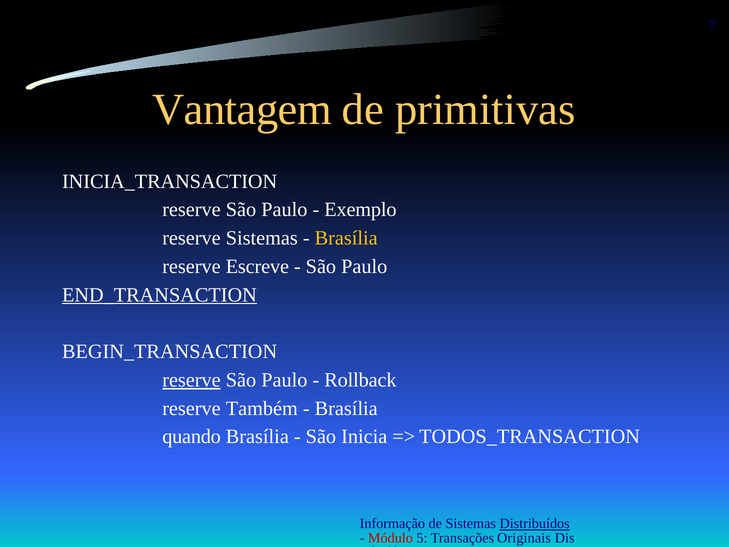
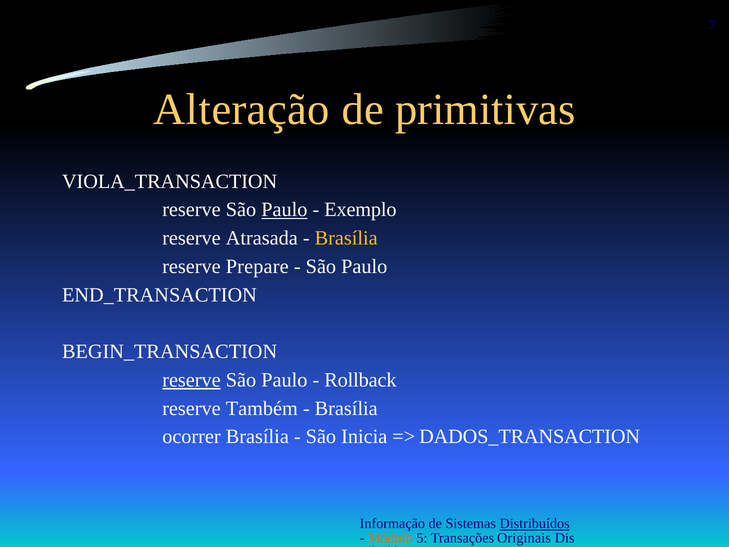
Vantagem: Vantagem -> Alteração (242, 109)
INICIA_TRANSACTION: INICIA_TRANSACTION -> VIOLA_TRANSACTION (170, 181)
Paulo underline: none -> present (284, 210)
reserve Sistemas: Sistemas -> Atrasada (262, 238)
Escreve: Escreve -> Prepare (257, 266)
END_TRANSACTION underline: present -> none (159, 295)
quando: quando -> ocorrer (191, 436)
TODOS_TRANSACTION: TODOS_TRANSACTION -> DADOS_TRANSACTION (530, 436)
Módulo colour: red -> orange (390, 538)
